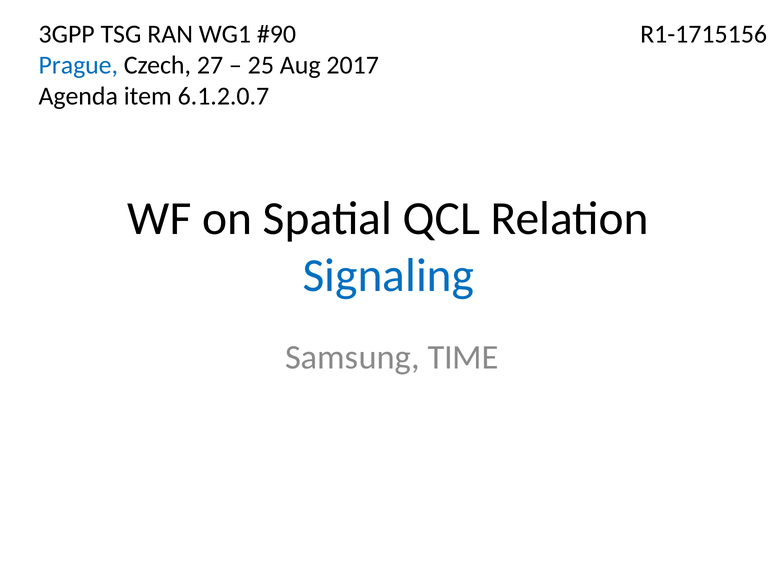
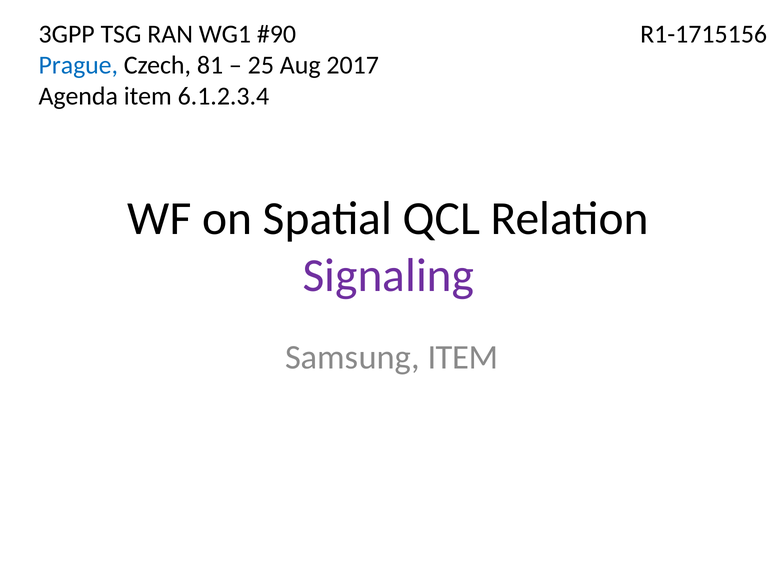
27: 27 -> 81 (210, 65)
6.1.2.0.7: 6.1.2.0.7 -> 6.1.2.3.4 (223, 96)
Signaling colour: blue -> purple (388, 275)
Samsung TIME: TIME -> ITEM (463, 357)
